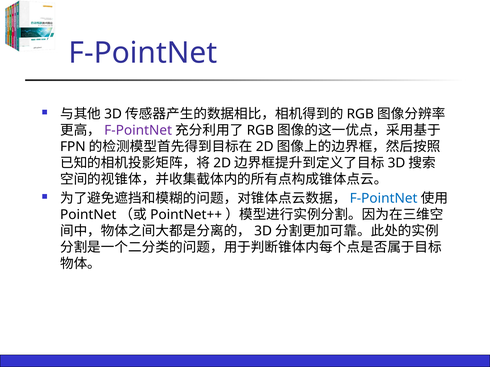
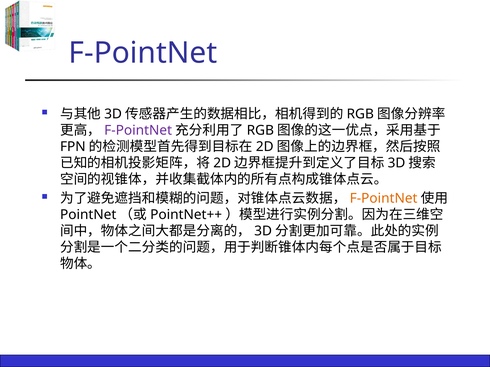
F-PointNet colour: blue -> orange (384, 199)
